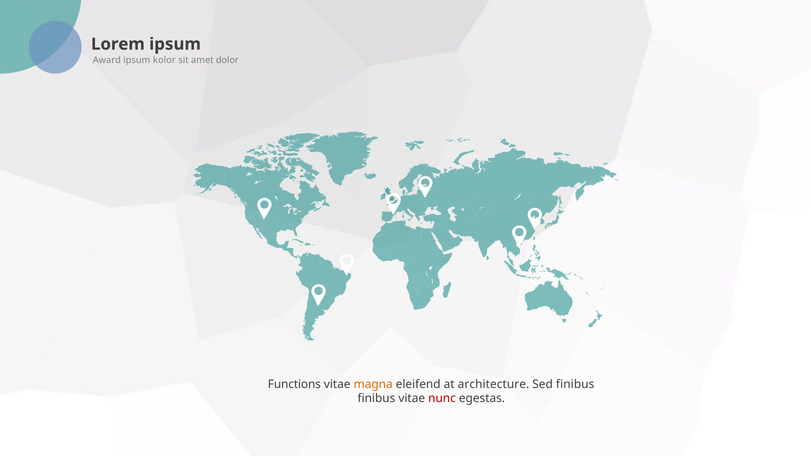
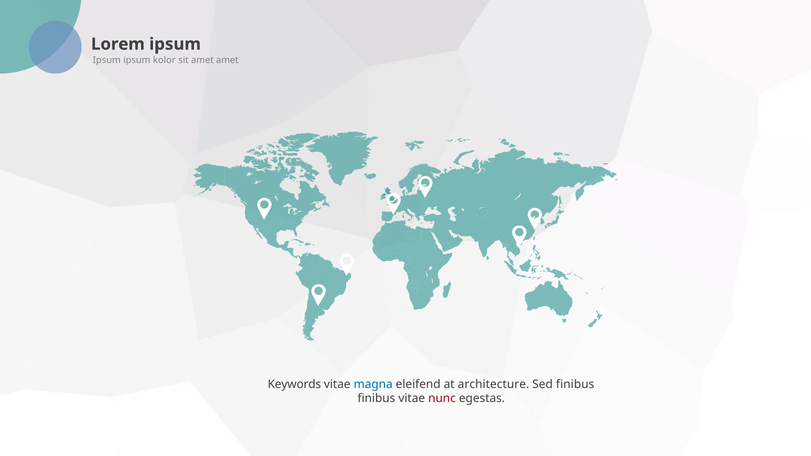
Award: Award -> Ipsum (107, 60)
amet dolor: dolor -> amet (227, 60)
Functions: Functions -> Keywords (294, 384)
magna colour: orange -> blue (373, 384)
